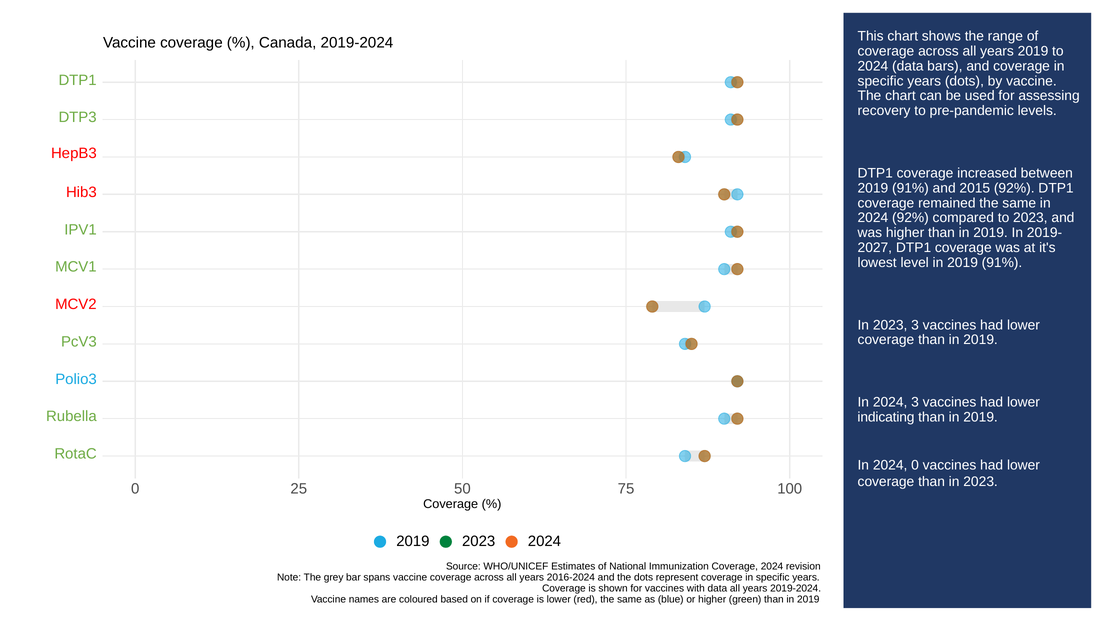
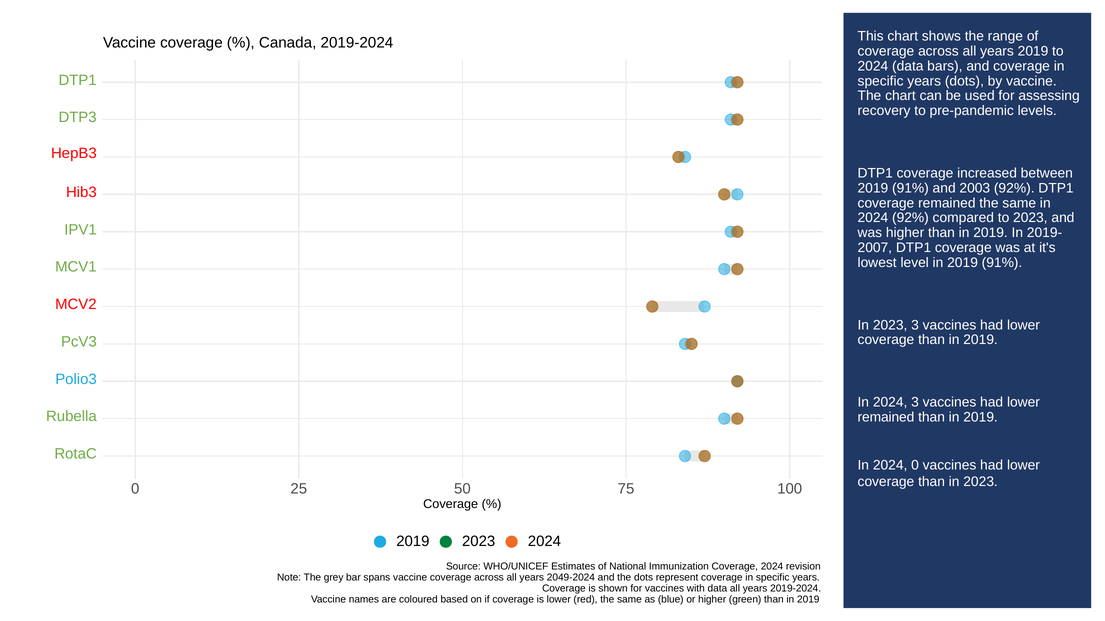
2015: 2015 -> 2003 (975, 188)
2027: 2027 -> 2007 (875, 248)
indicating: indicating -> remained (886, 418)
2016-2024: 2016-2024 -> 2049-2024 (571, 578)
